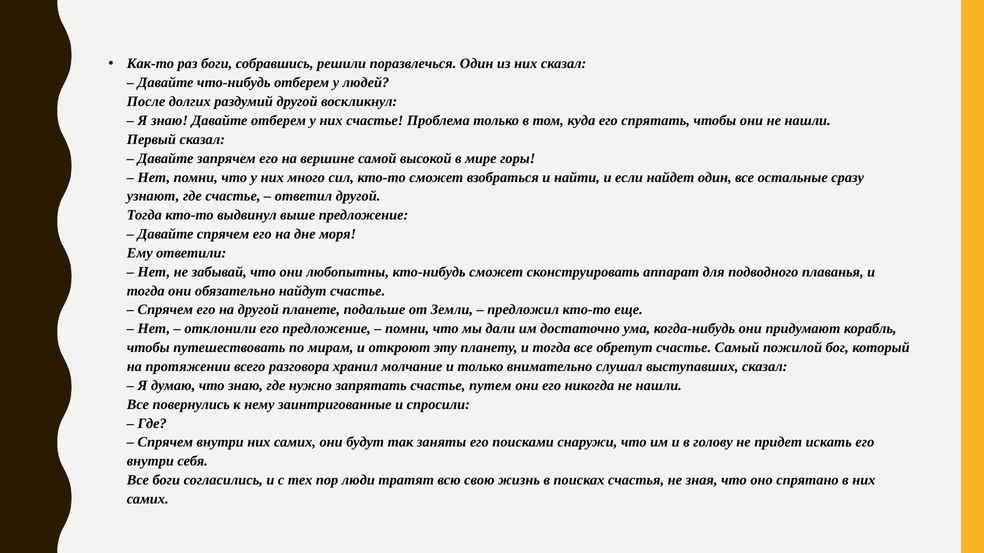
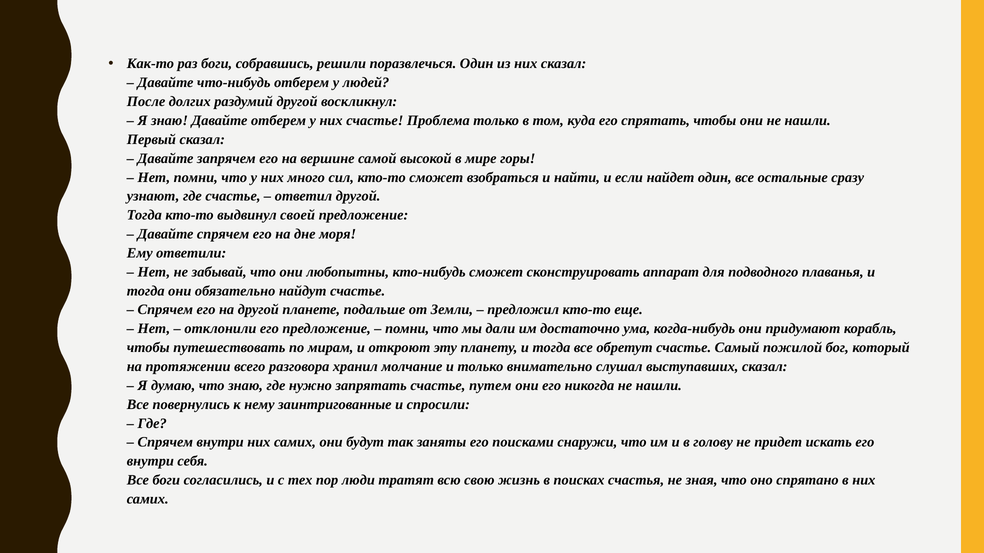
выше: выше -> своей (298, 215)
